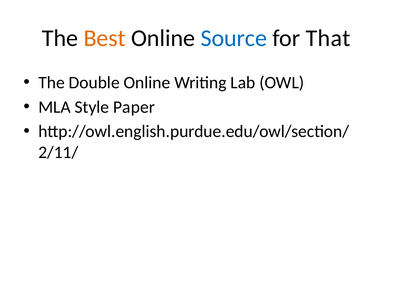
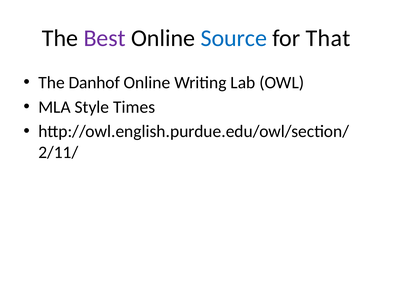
Best colour: orange -> purple (105, 38)
Double: Double -> Danhof (94, 82)
Paper: Paper -> Times (134, 107)
